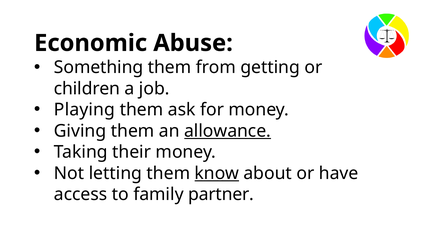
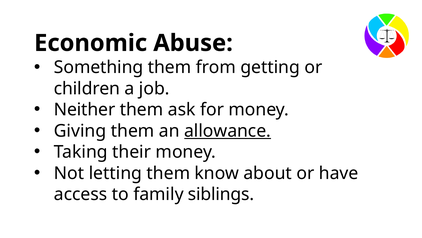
Playing: Playing -> Neither (85, 110)
know underline: present -> none (217, 173)
partner: partner -> siblings (221, 194)
